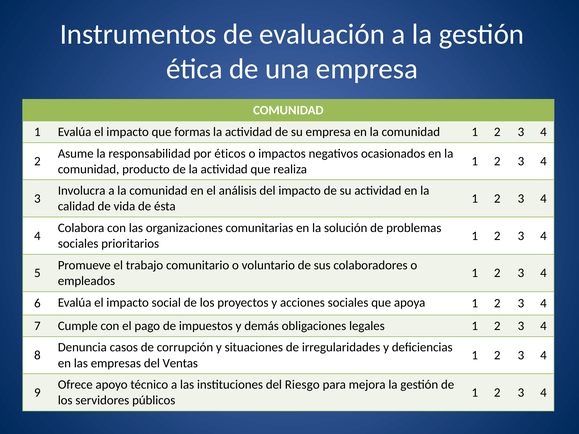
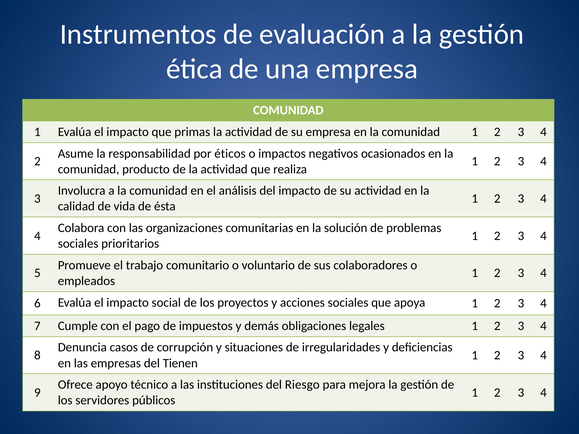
formas: formas -> primas (192, 132)
Ventas: Ventas -> Tienen (180, 363)
